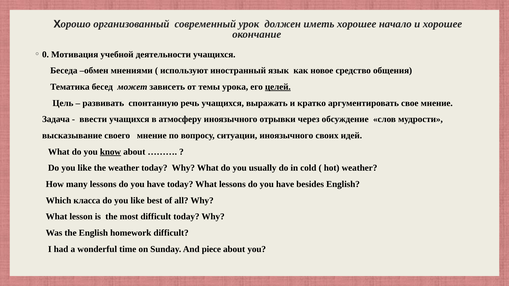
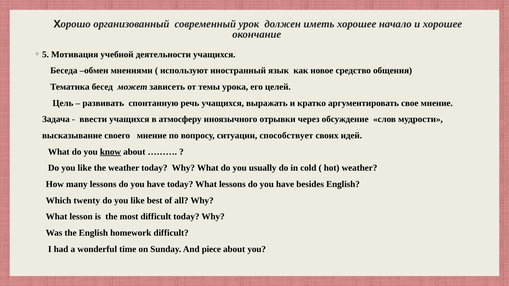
0: 0 -> 5 (46, 55)
целей underline: present -> none (278, 87)
ситуации иноязычного: иноязычного -> способствует (286, 136)
класса: класса -> twenty (87, 201)
